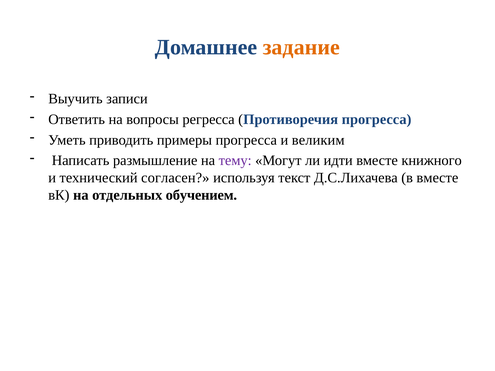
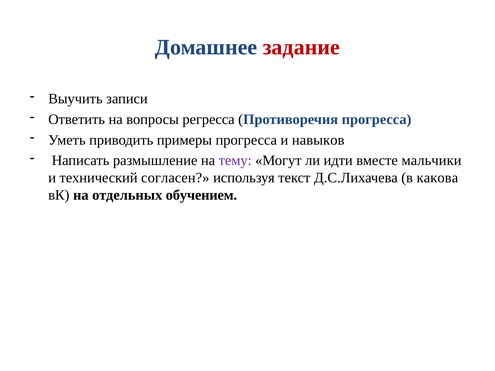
задание colour: orange -> red (301, 47)
великим: великим -> навыков (318, 140)
книжного: книжного -> мальчики (432, 161)
в вместе: вместе -> какова (437, 178)
